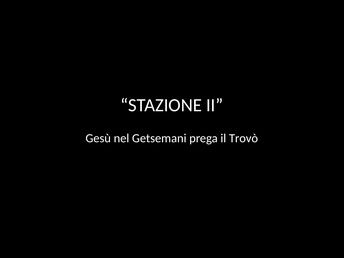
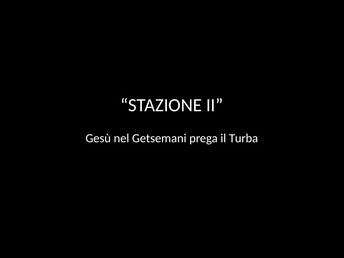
Trovò: Trovò -> Turba (244, 138)
